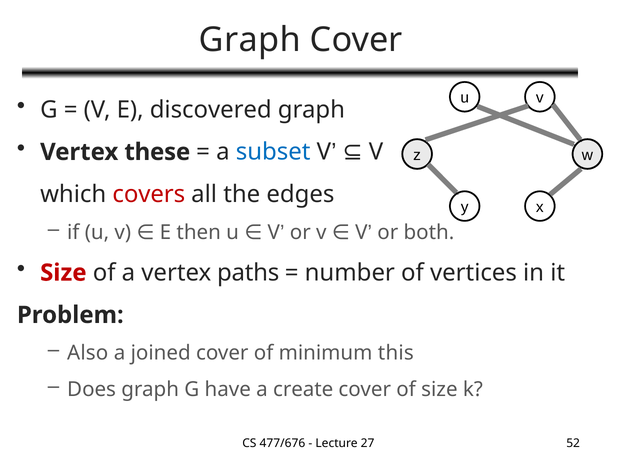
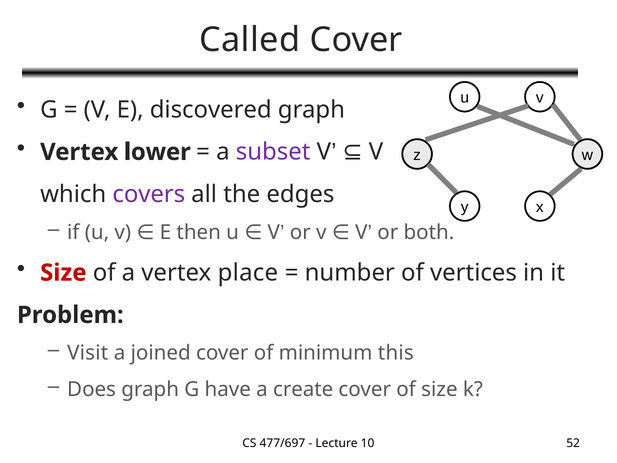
Graph: Graph -> Called (250, 40)
these: these -> lower (157, 152)
subset colour: blue -> purple (273, 152)
covers colour: red -> purple (149, 194)
paths: paths -> place (248, 273)
Also: Also -> Visit (88, 353)
477/676: 477/676 -> 477/697 (282, 443)
27: 27 -> 10 (368, 443)
